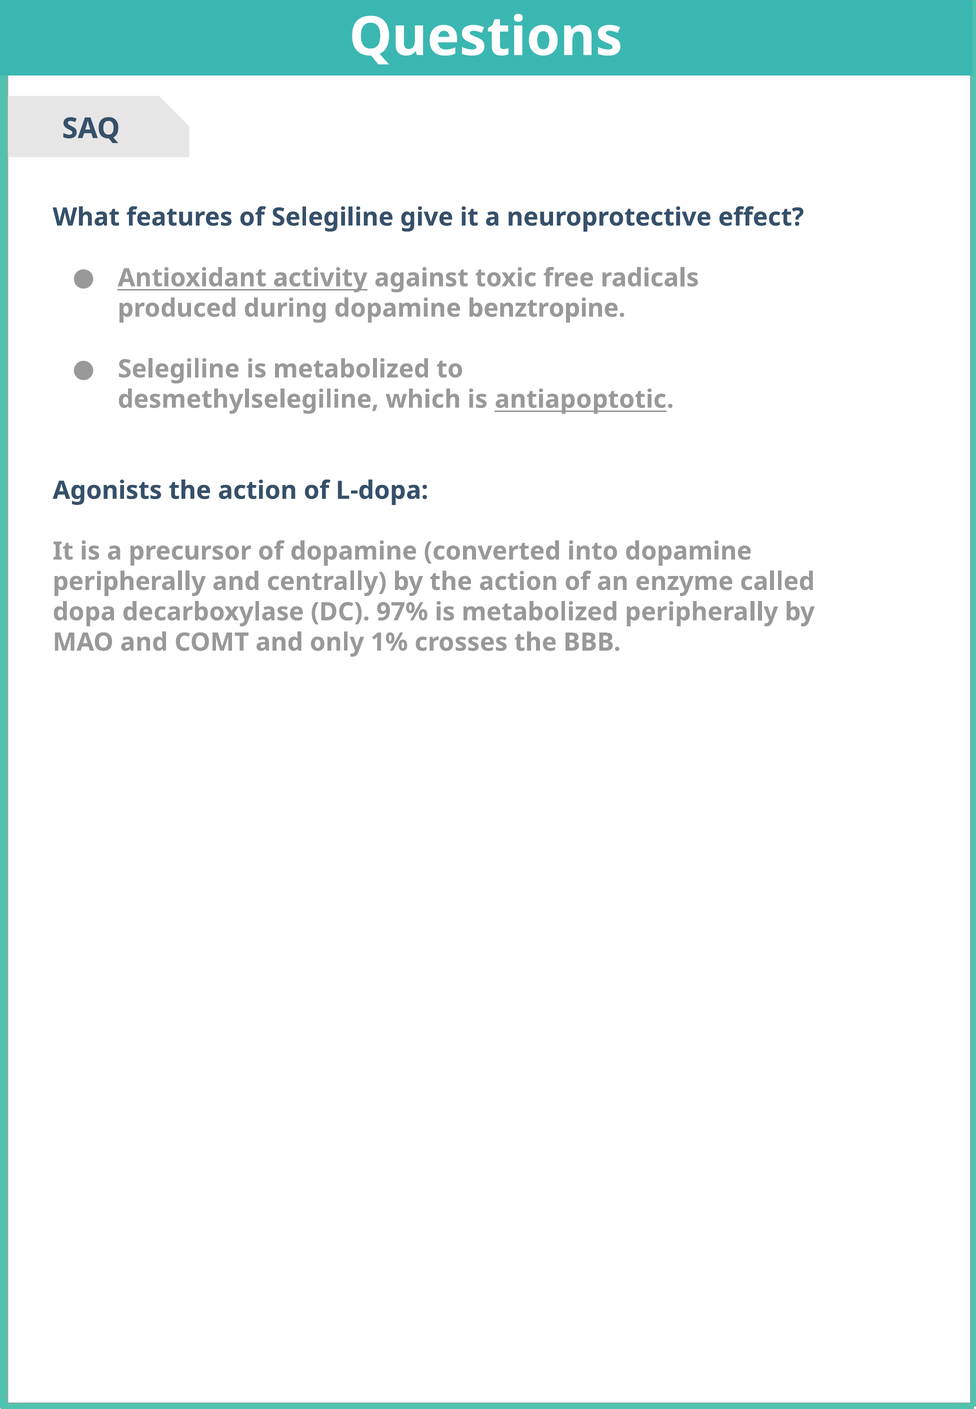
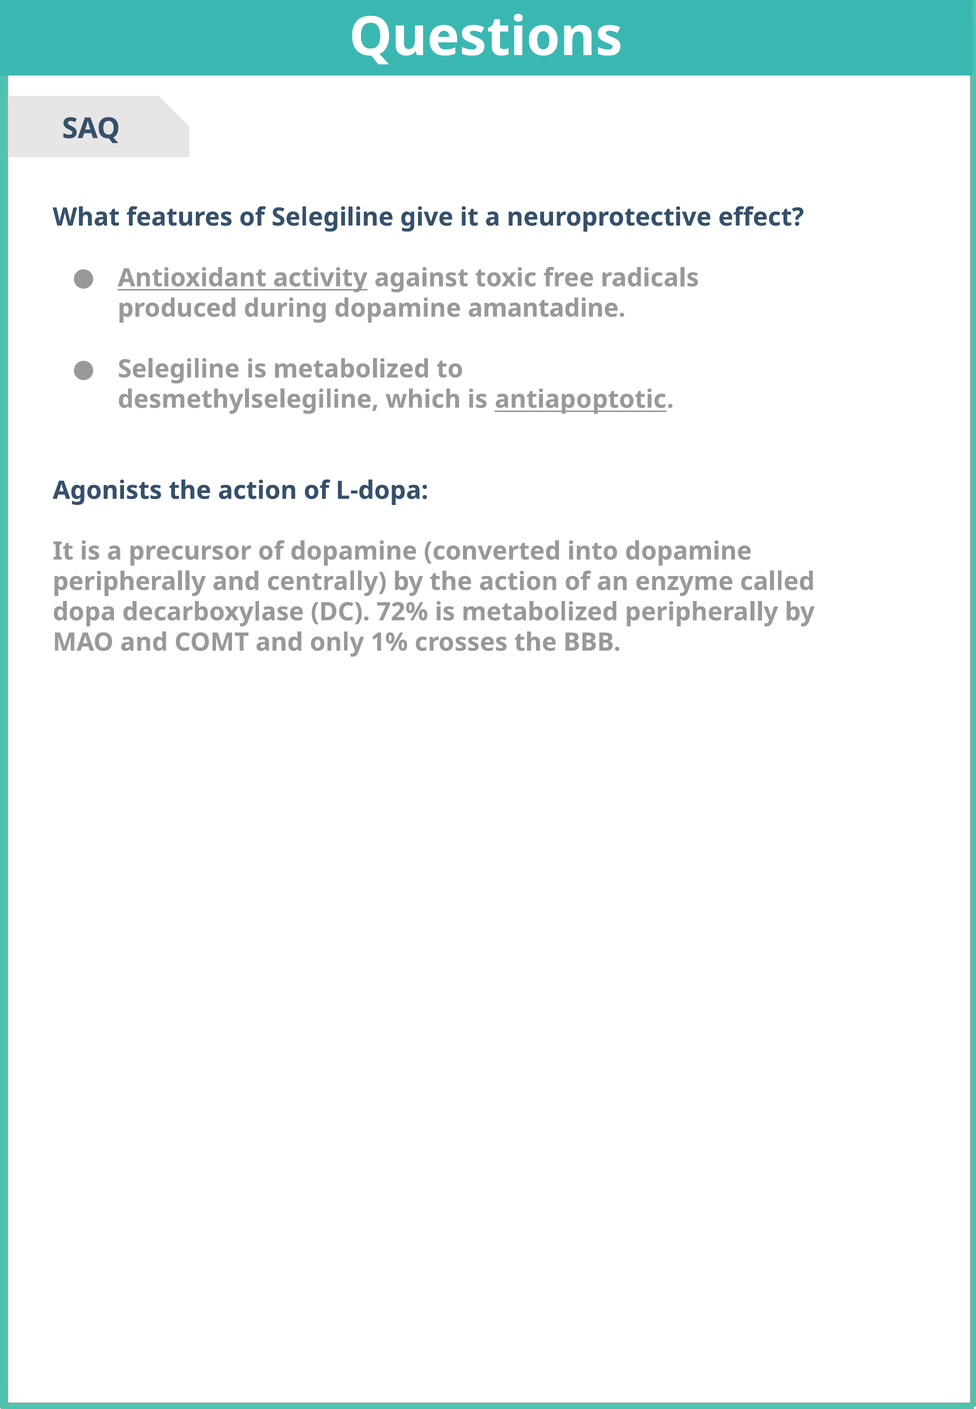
benztropine: benztropine -> amantadine (547, 308)
97%: 97% -> 72% (402, 612)
